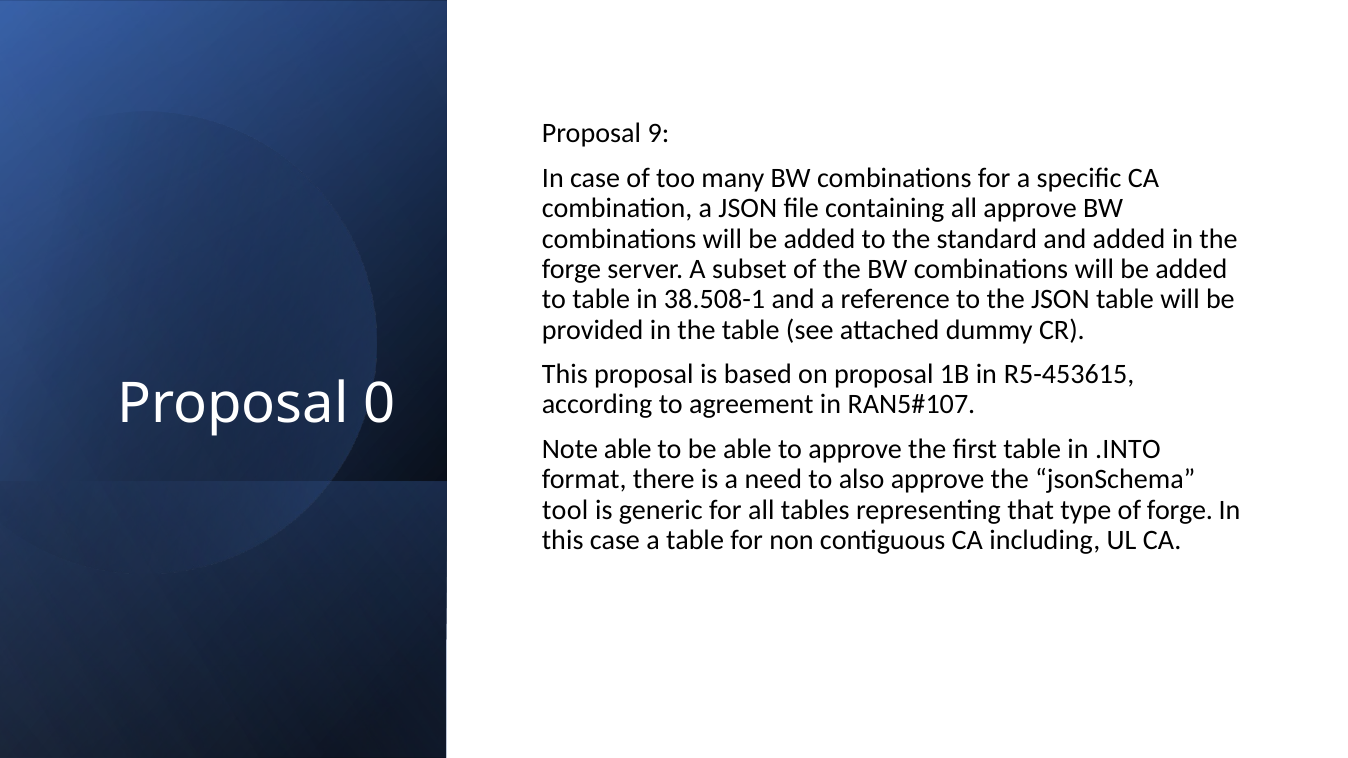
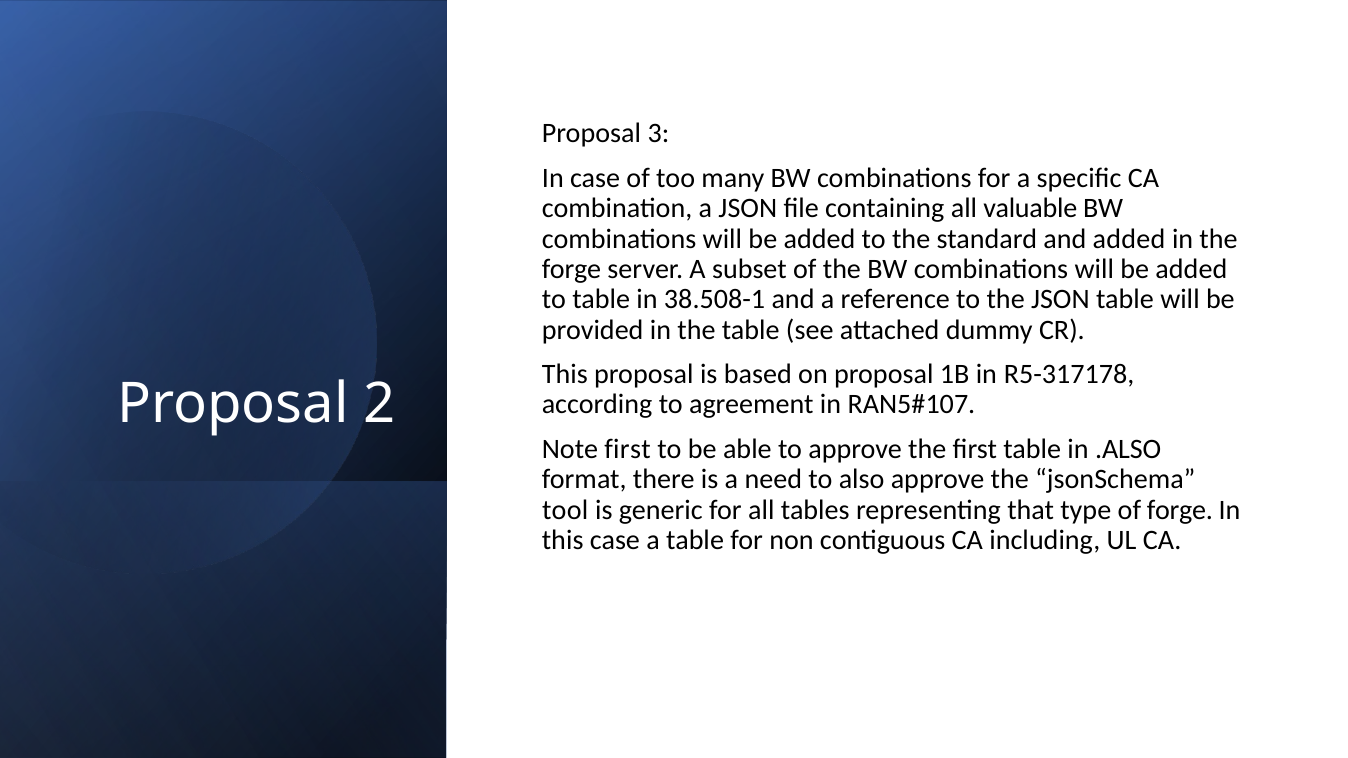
9: 9 -> 3 (658, 134)
all approve: approve -> valuable (1030, 209)
R5-453615: R5-453615 -> R5-317178 (1069, 374)
0: 0 -> 2 (379, 404)
Note able: able -> first (628, 449)
.INTO: .INTO -> .ALSO (1128, 449)
